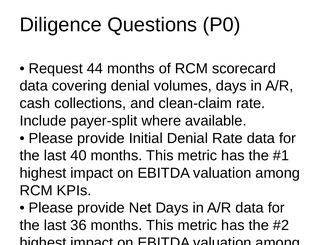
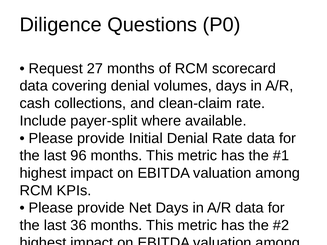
44: 44 -> 27 (95, 69)
40: 40 -> 96 (79, 156)
